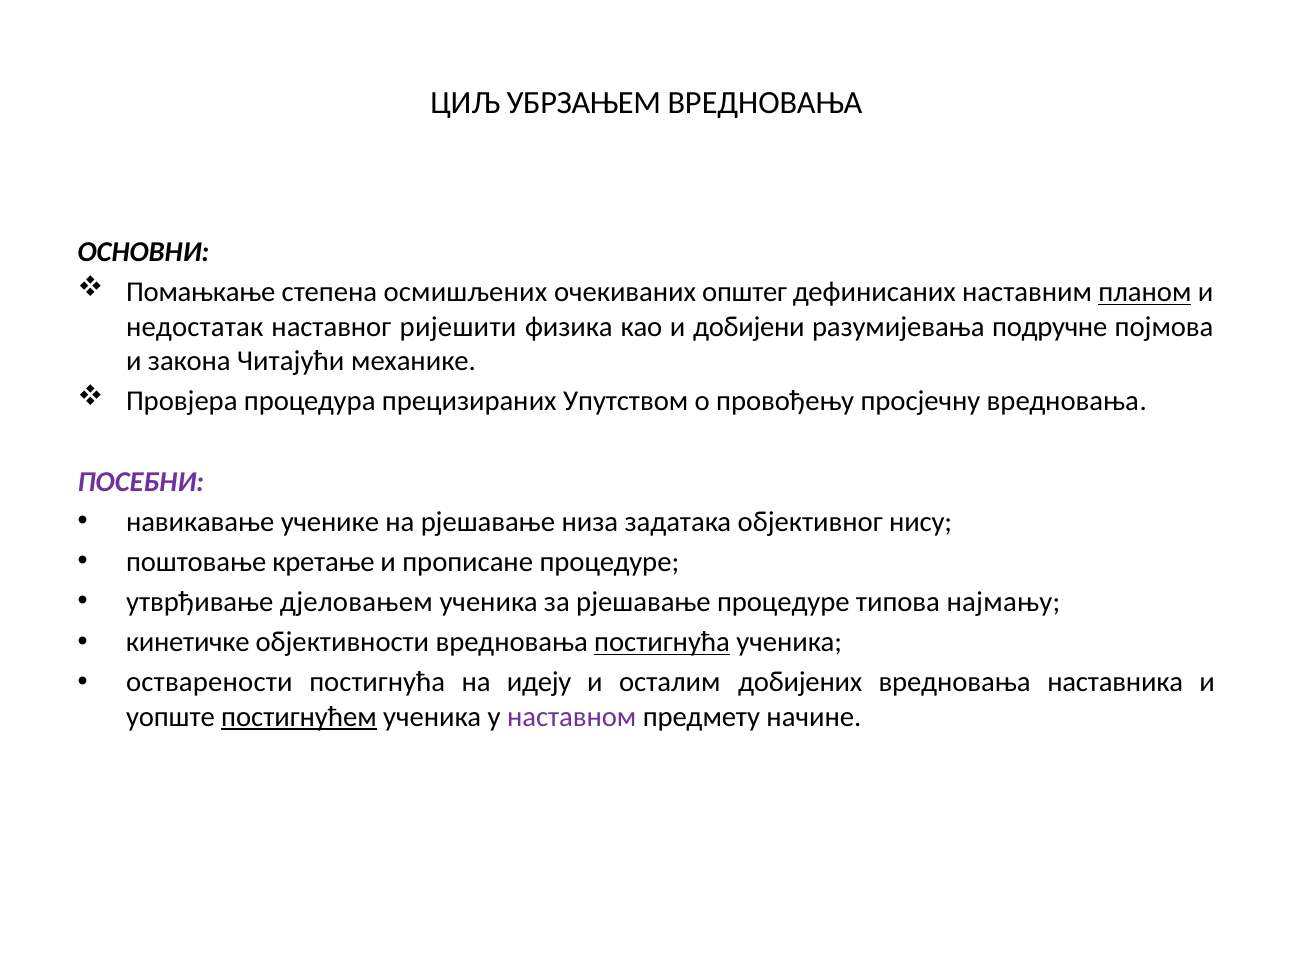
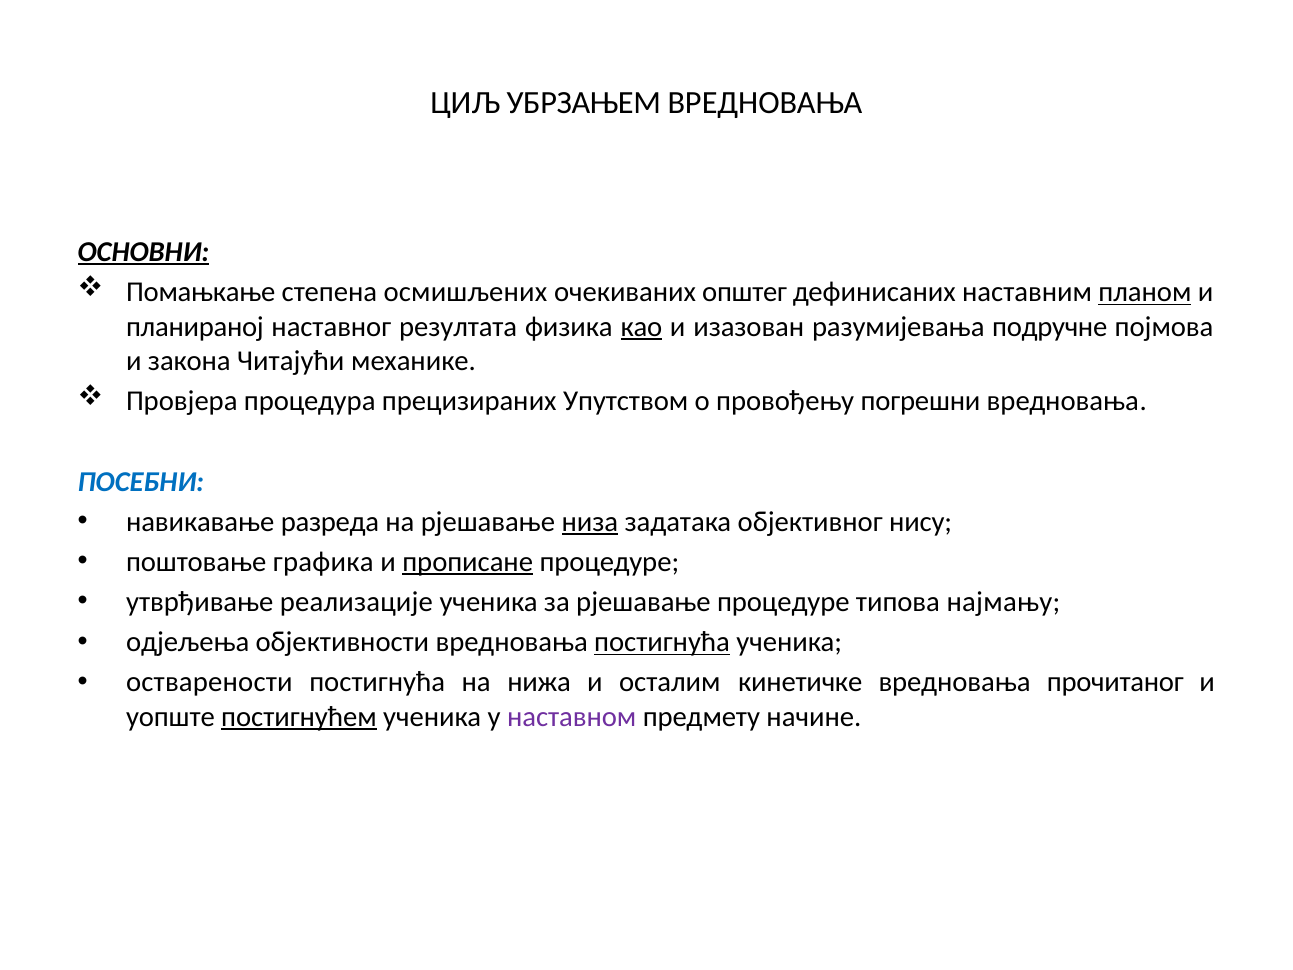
ОСНОВНИ underline: none -> present (143, 252)
недостатак: недостатак -> планираној (195, 327)
ријешити: ријешити -> резултата (458, 327)
као underline: none -> present (641, 327)
добијени: добијени -> изазован (749, 327)
просјечну: просјечну -> погрешни (920, 401)
ПОСЕБНИ colour: purple -> blue (141, 481)
ученике: ученике -> разреда (330, 522)
низа underline: none -> present (590, 522)
кретање: кретање -> графика (323, 562)
прописане underline: none -> present (468, 562)
дјеловањем: дјеловањем -> реализације (356, 602)
кинетичке: кинетичке -> одјељења (188, 642)
идеју: идеју -> нижа (539, 682)
добијених: добијених -> кинетичке (800, 682)
наставника: наставника -> прочитаног (1115, 682)
